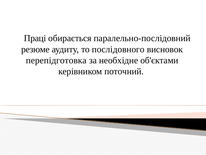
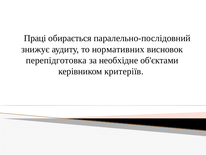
резюме: резюме -> знижує (35, 49)
послідовного: послідовного -> нормативних (118, 49)
поточний: поточний -> критеріїв (124, 71)
